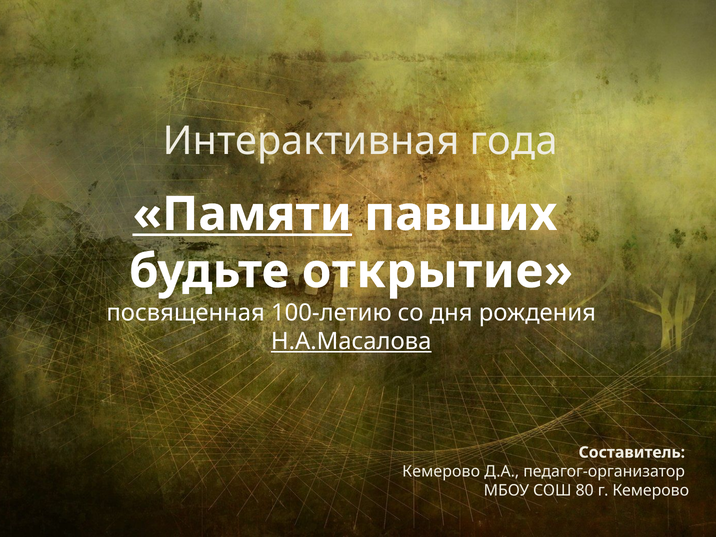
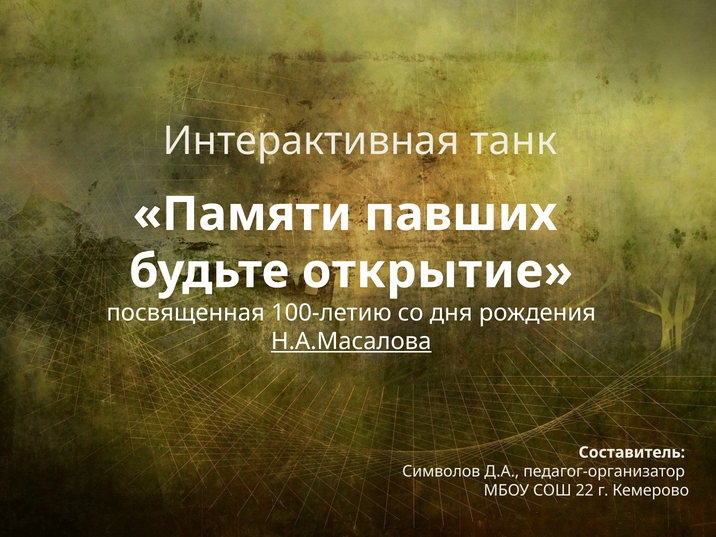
года: года -> танк (514, 141)
Памяти underline: present -> none (242, 214)
Кемерово: Кемерово -> Символов (441, 472)
80: 80 -> 22 (585, 491)
